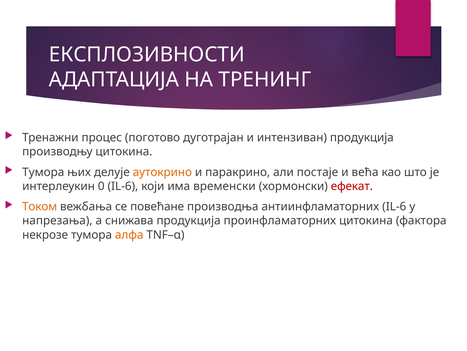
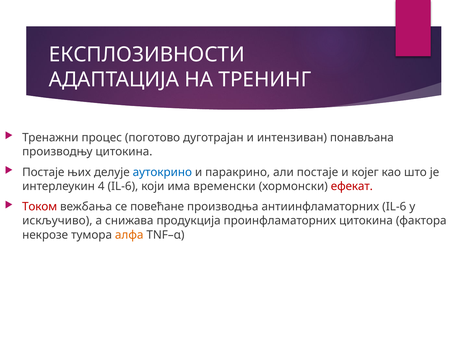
интензиван продукција: продукција -> понављана (362, 137)
Тумора: Тумора -> Постаје (43, 172)
аутокрино colour: orange -> blue (162, 172)
већа: већа -> којег (365, 172)
0: 0 -> 4 (101, 186)
Током colour: orange -> red (40, 206)
напрезања: напрезања -> искључиво (57, 220)
